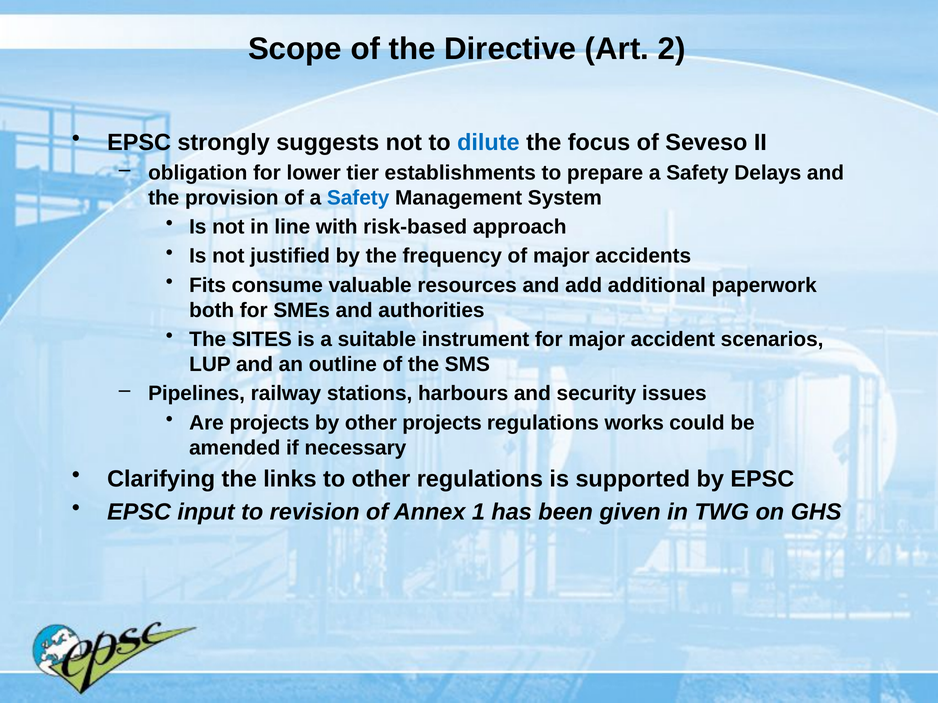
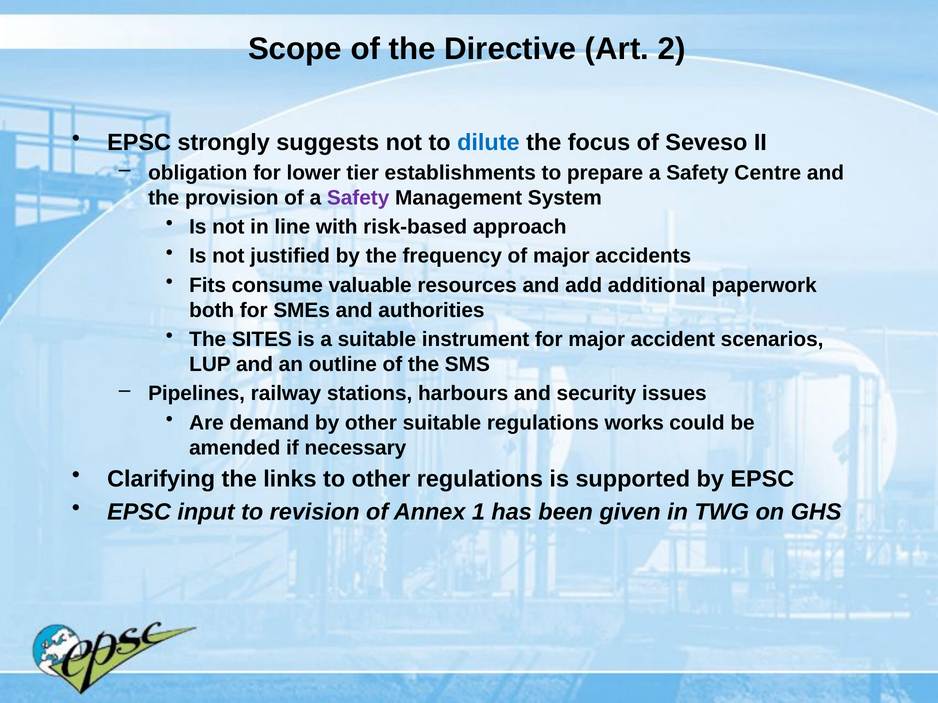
Delays: Delays -> Centre (768, 173)
Safety colour: blue -> purple (358, 198)
Are projects: projects -> demand (269, 423)
other projects: projects -> suitable (442, 423)
